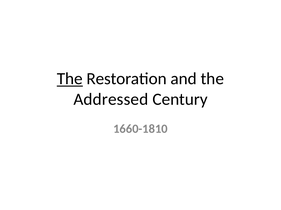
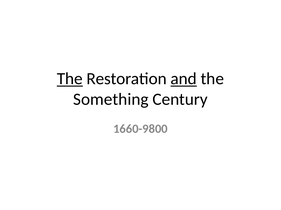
and underline: none -> present (184, 79)
Addressed: Addressed -> Something (111, 100)
1660-1810: 1660-1810 -> 1660-9800 (140, 129)
